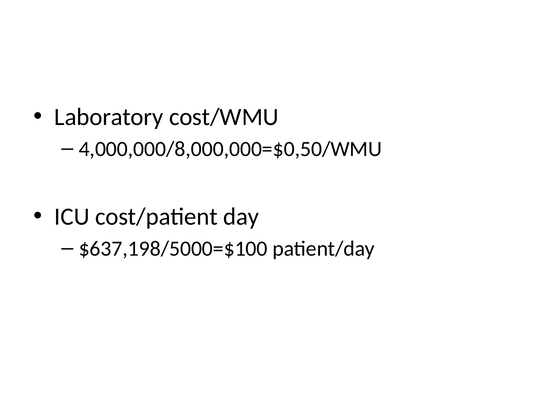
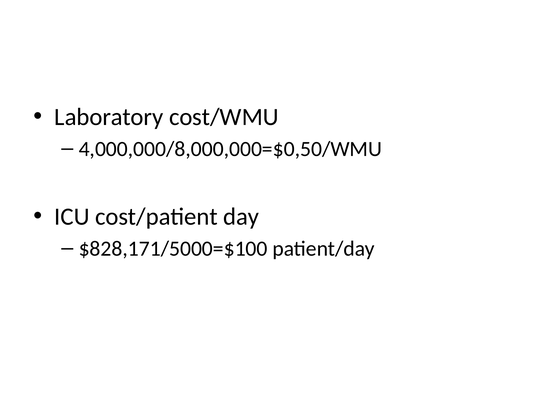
$637,198/5000=$100: $637,198/5000=$100 -> $828,171/5000=$100 (173, 249)
